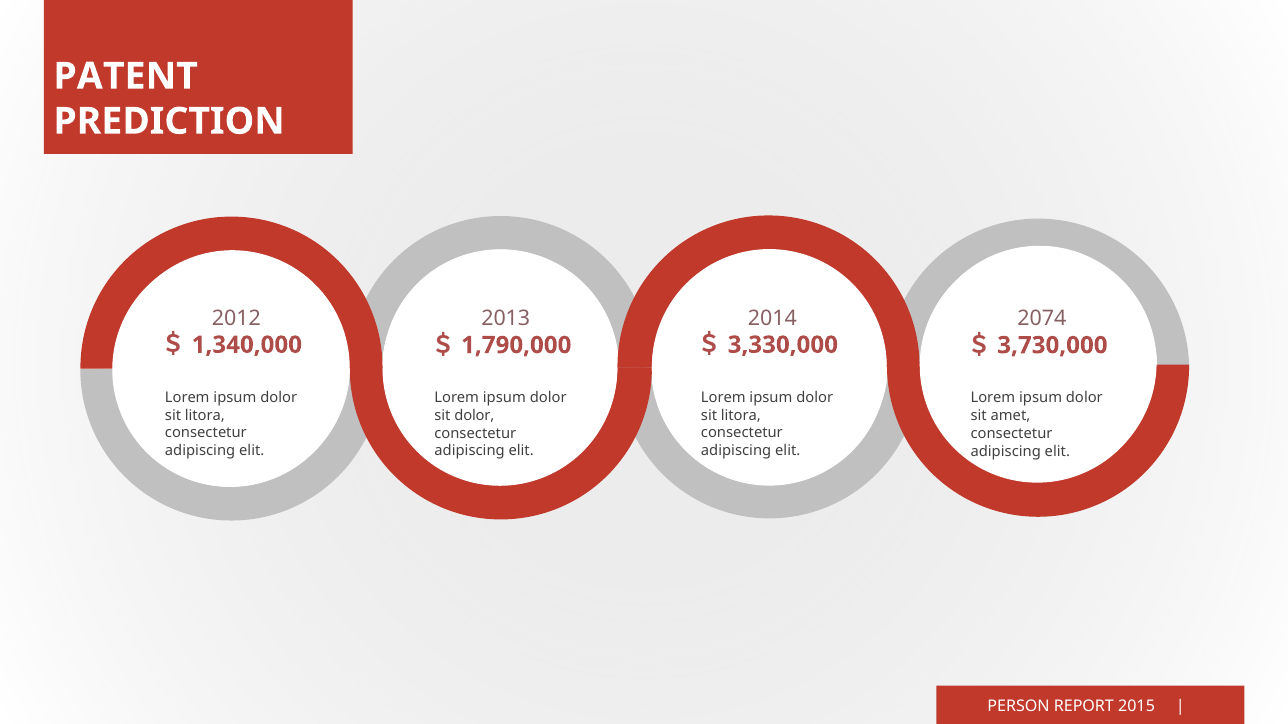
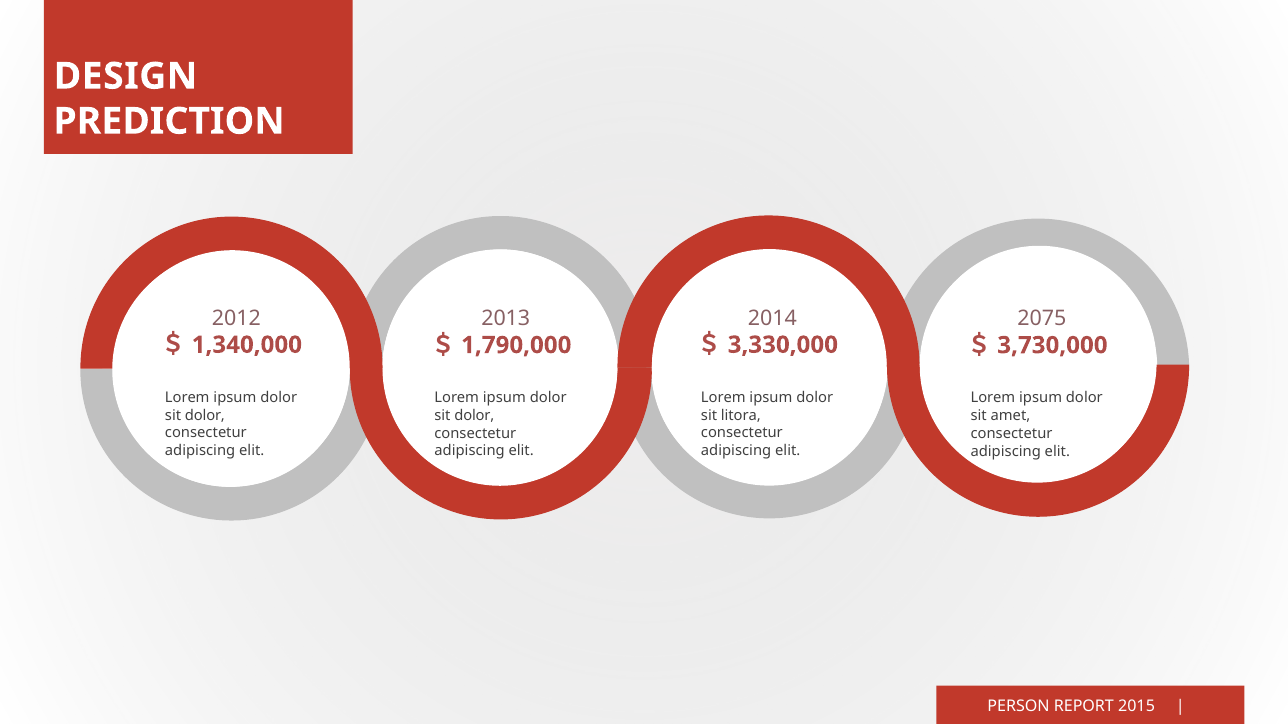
PATENT: PATENT -> DESIGN (126, 76)
2074: 2074 -> 2075 (1042, 319)
litora: litora -> dolor (205, 416)
